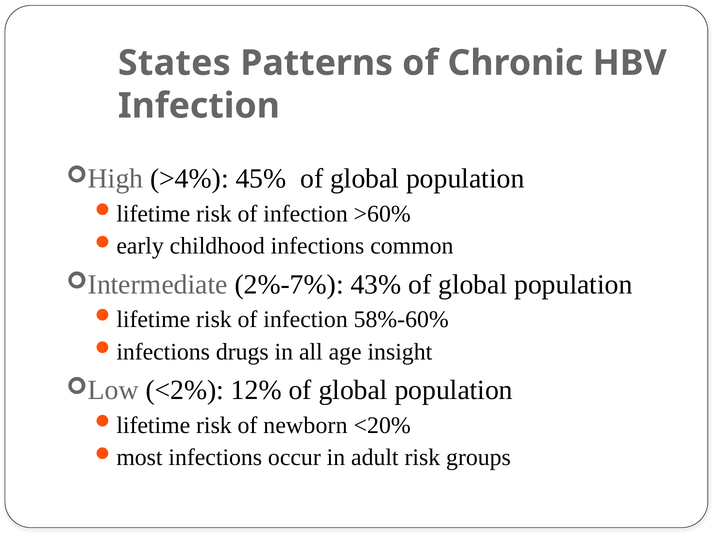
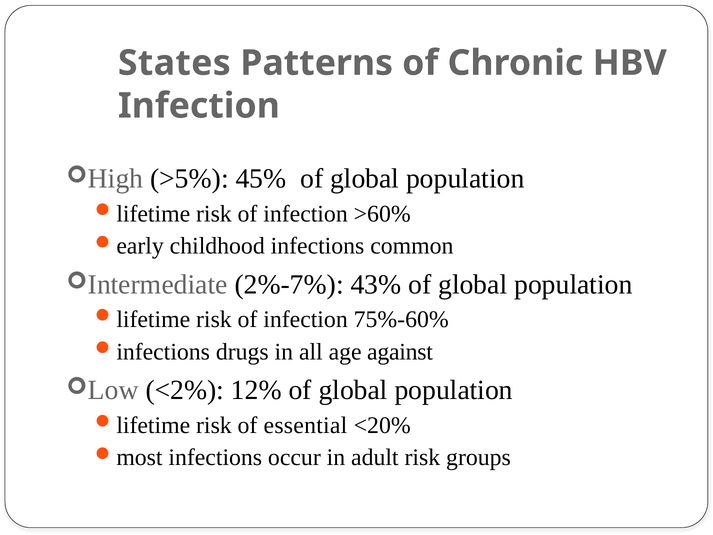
>4%: >4% -> >5% (189, 179)
58%-60%: 58%-60% -> 75%-60% (401, 319)
insight: insight -> against (400, 352)
newborn: newborn -> essential (305, 425)
